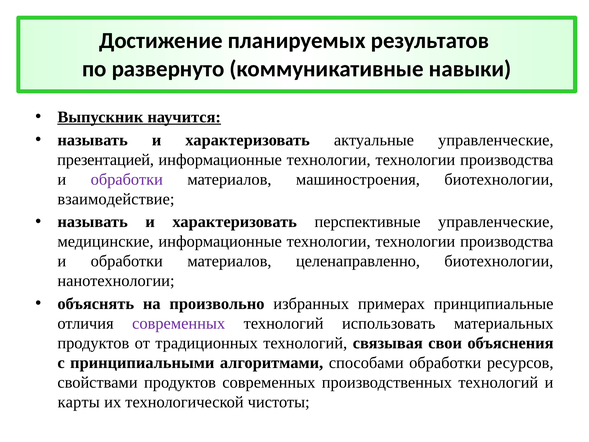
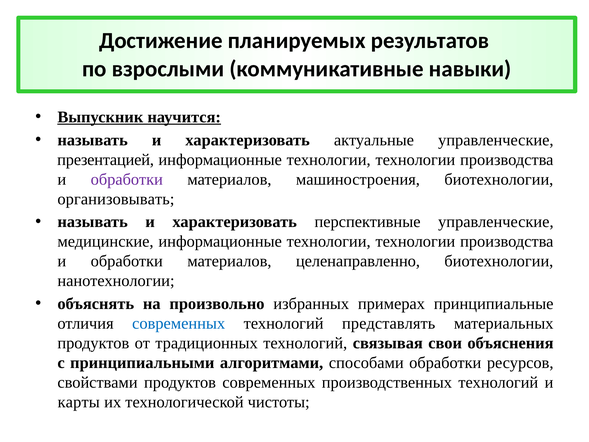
развернуто: развернуто -> взрослыми (168, 69)
взаимодействие: взаимодействие -> организовывать (116, 199)
современных colour: purple -> blue (179, 323)
использовать: использовать -> представлять (389, 323)
